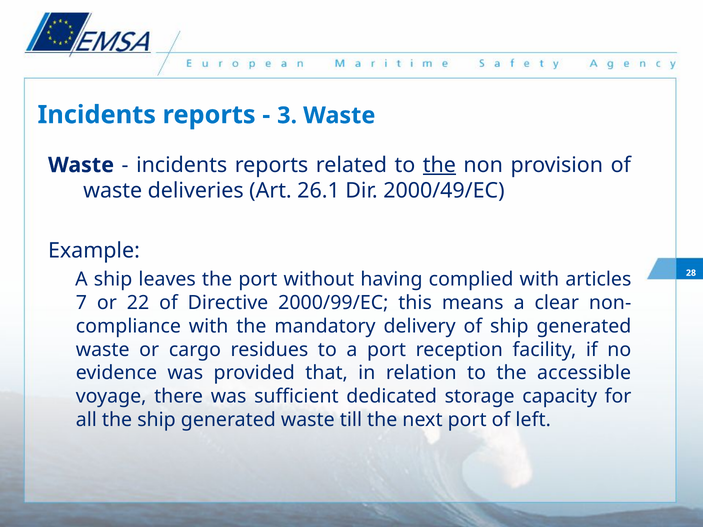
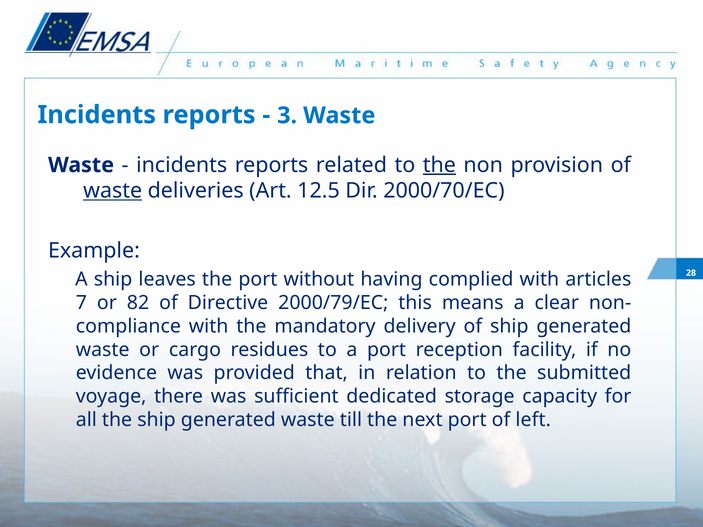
waste underline: none -> present (113, 191)
26.1: 26.1 -> 12.5 (319, 191)
2000/49/EC: 2000/49/EC -> 2000/70/EC (444, 191)
22: 22 -> 82 (138, 303)
2000/99/EC: 2000/99/EC -> 2000/79/EC (333, 303)
accessible: accessible -> submitted (584, 373)
